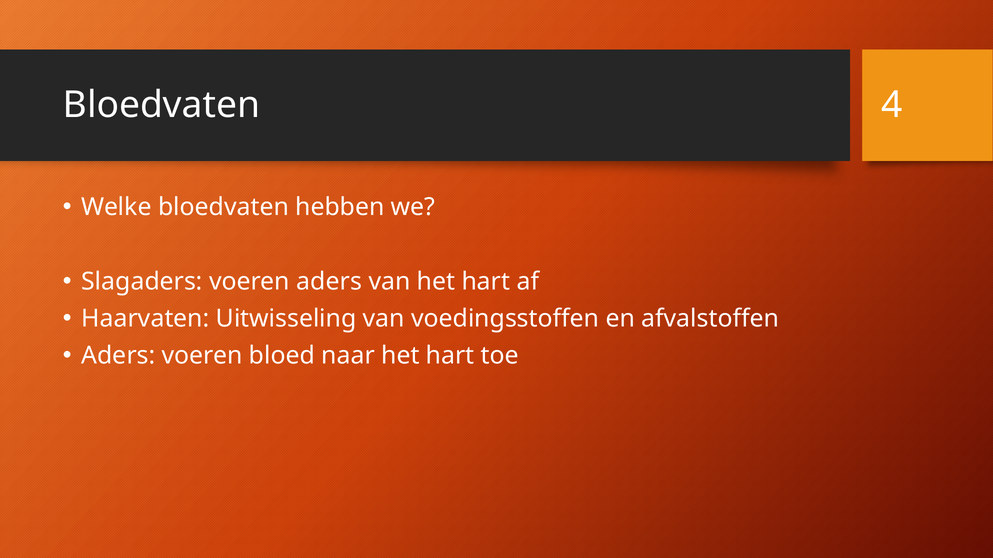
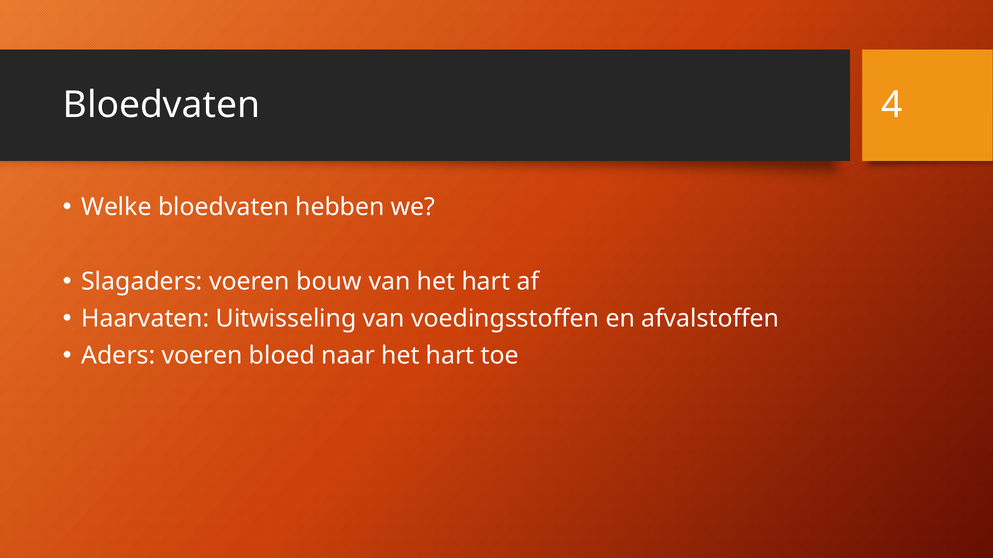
voeren aders: aders -> bouw (329, 282)
